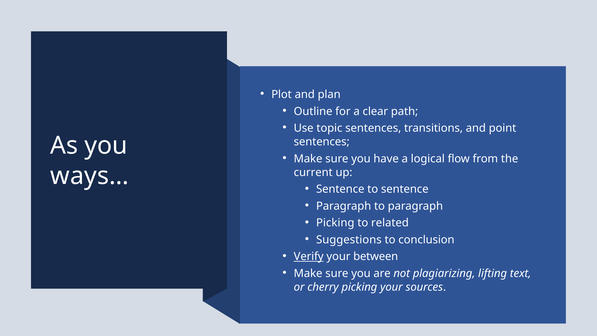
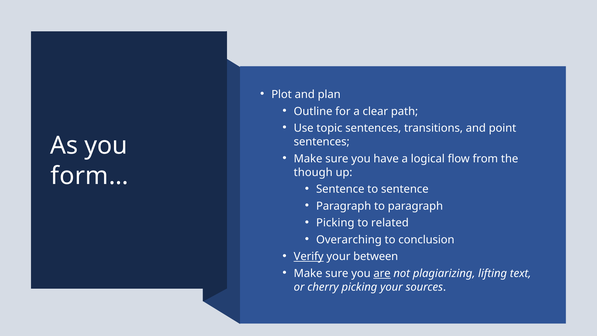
ways…: ways… -> form… (90, 176)
current: current -> though (313, 172)
Suggestions: Suggestions -> Overarching (349, 240)
are underline: none -> present (382, 273)
